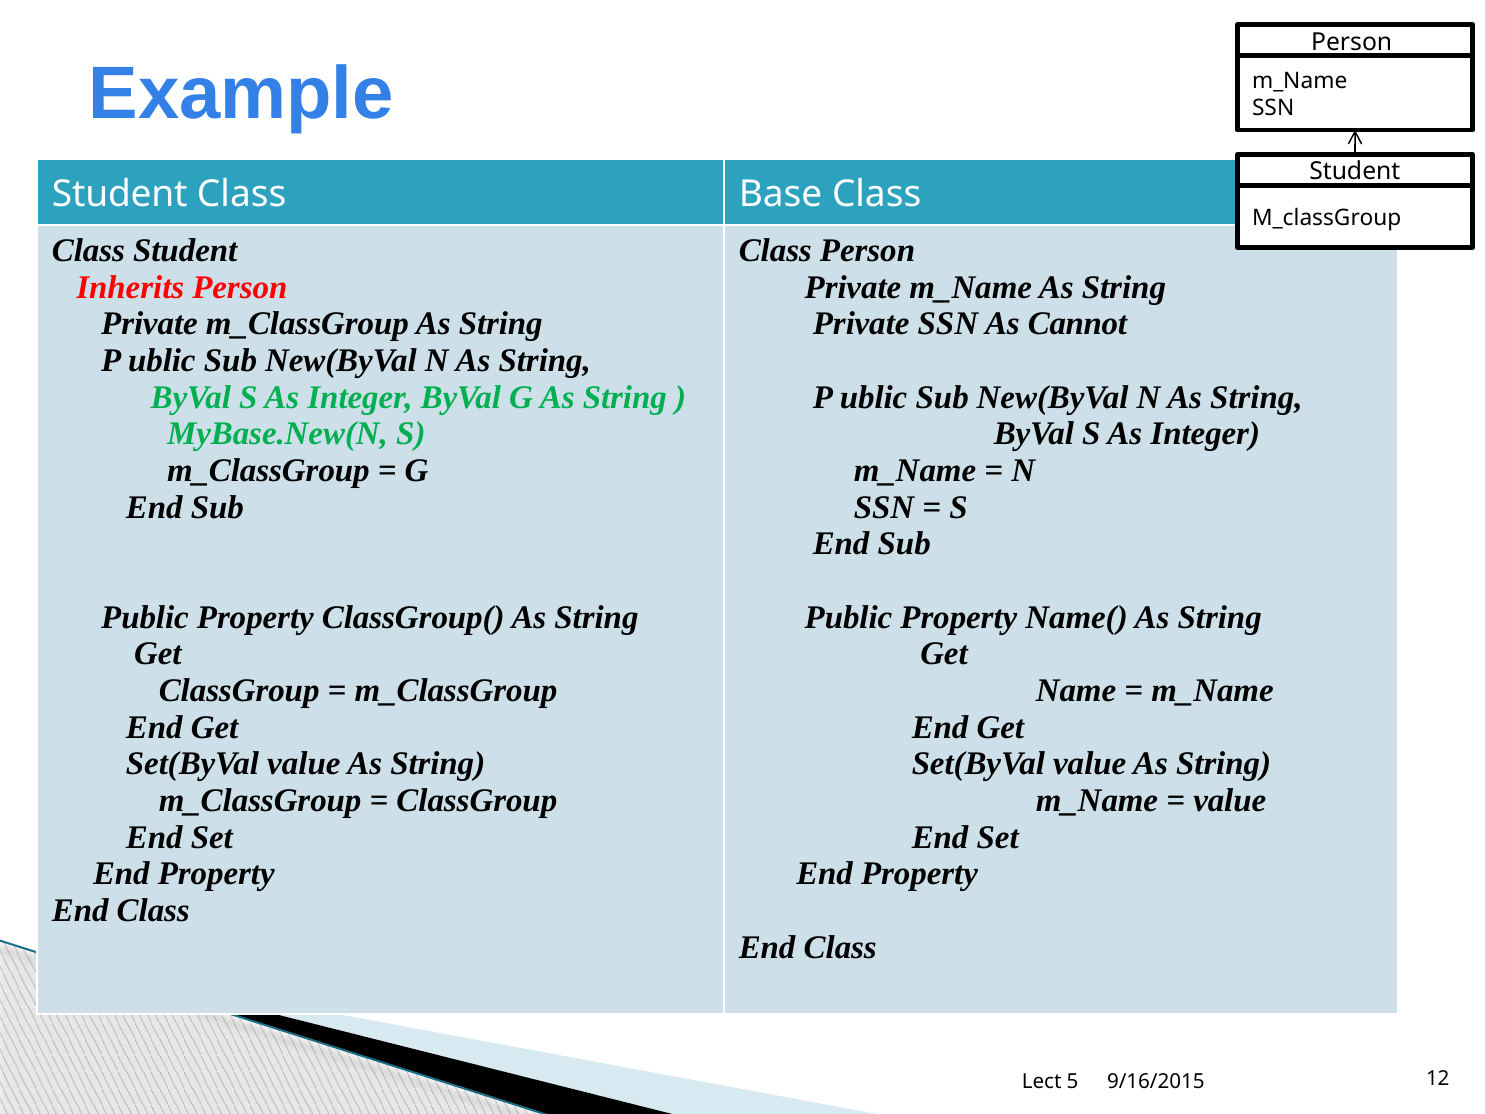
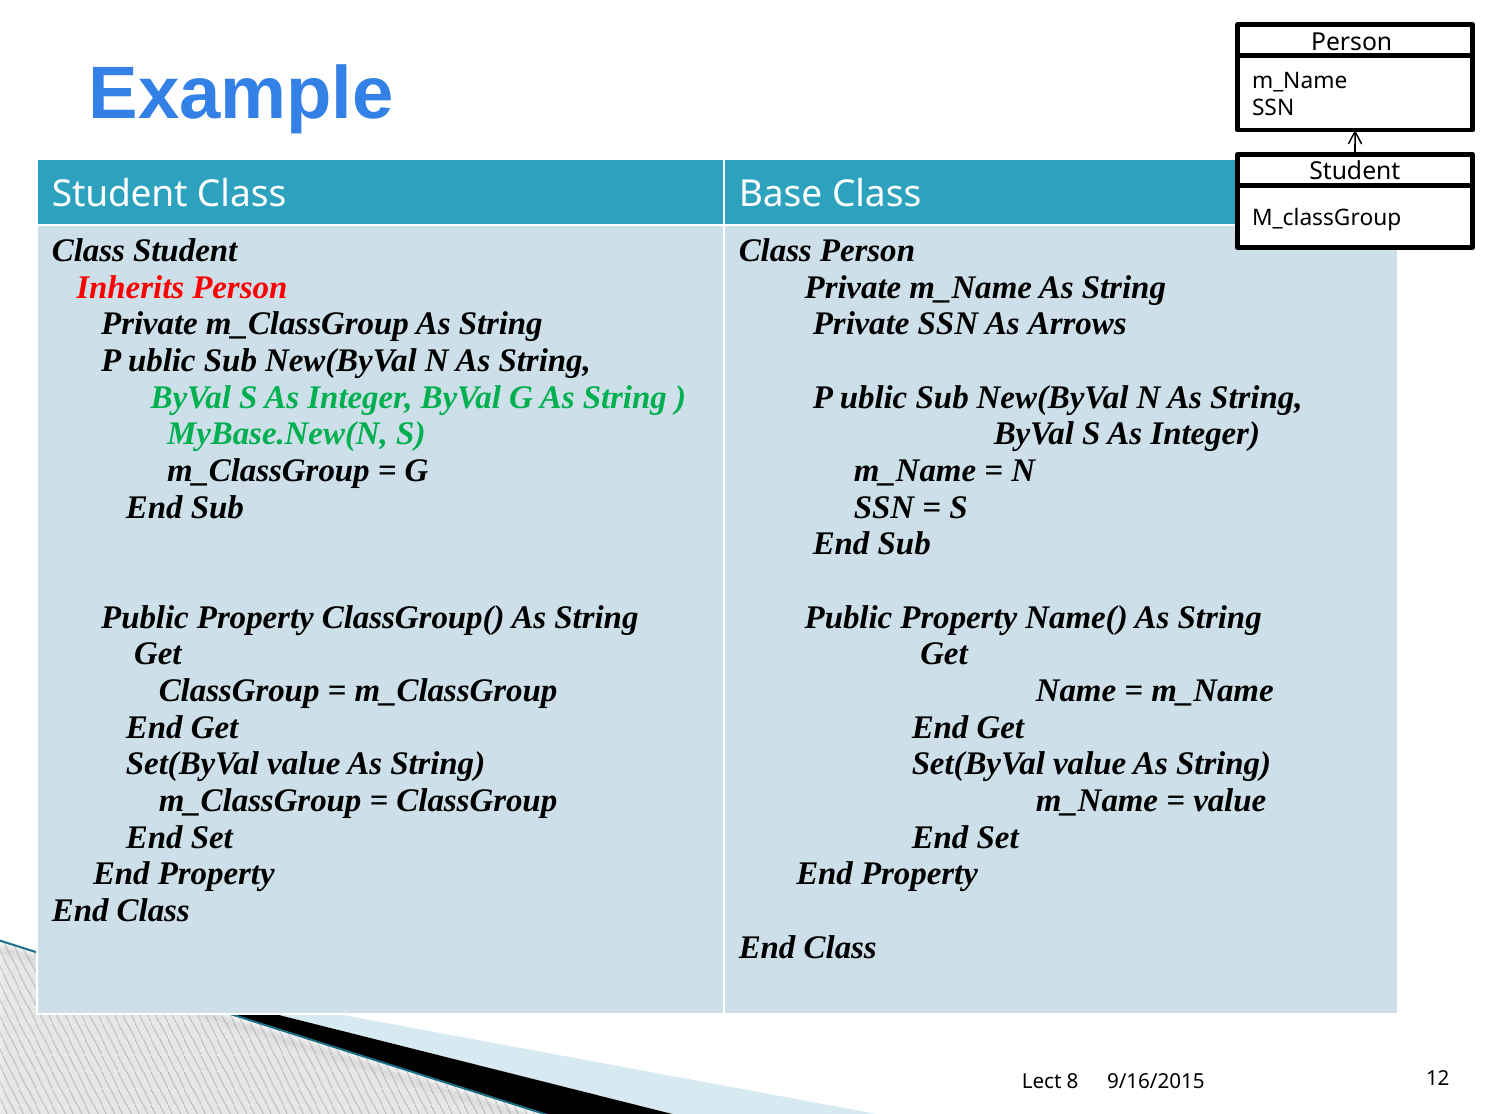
Cannot: Cannot -> Arrows (1077, 324)
5: 5 -> 8 (1073, 1082)
